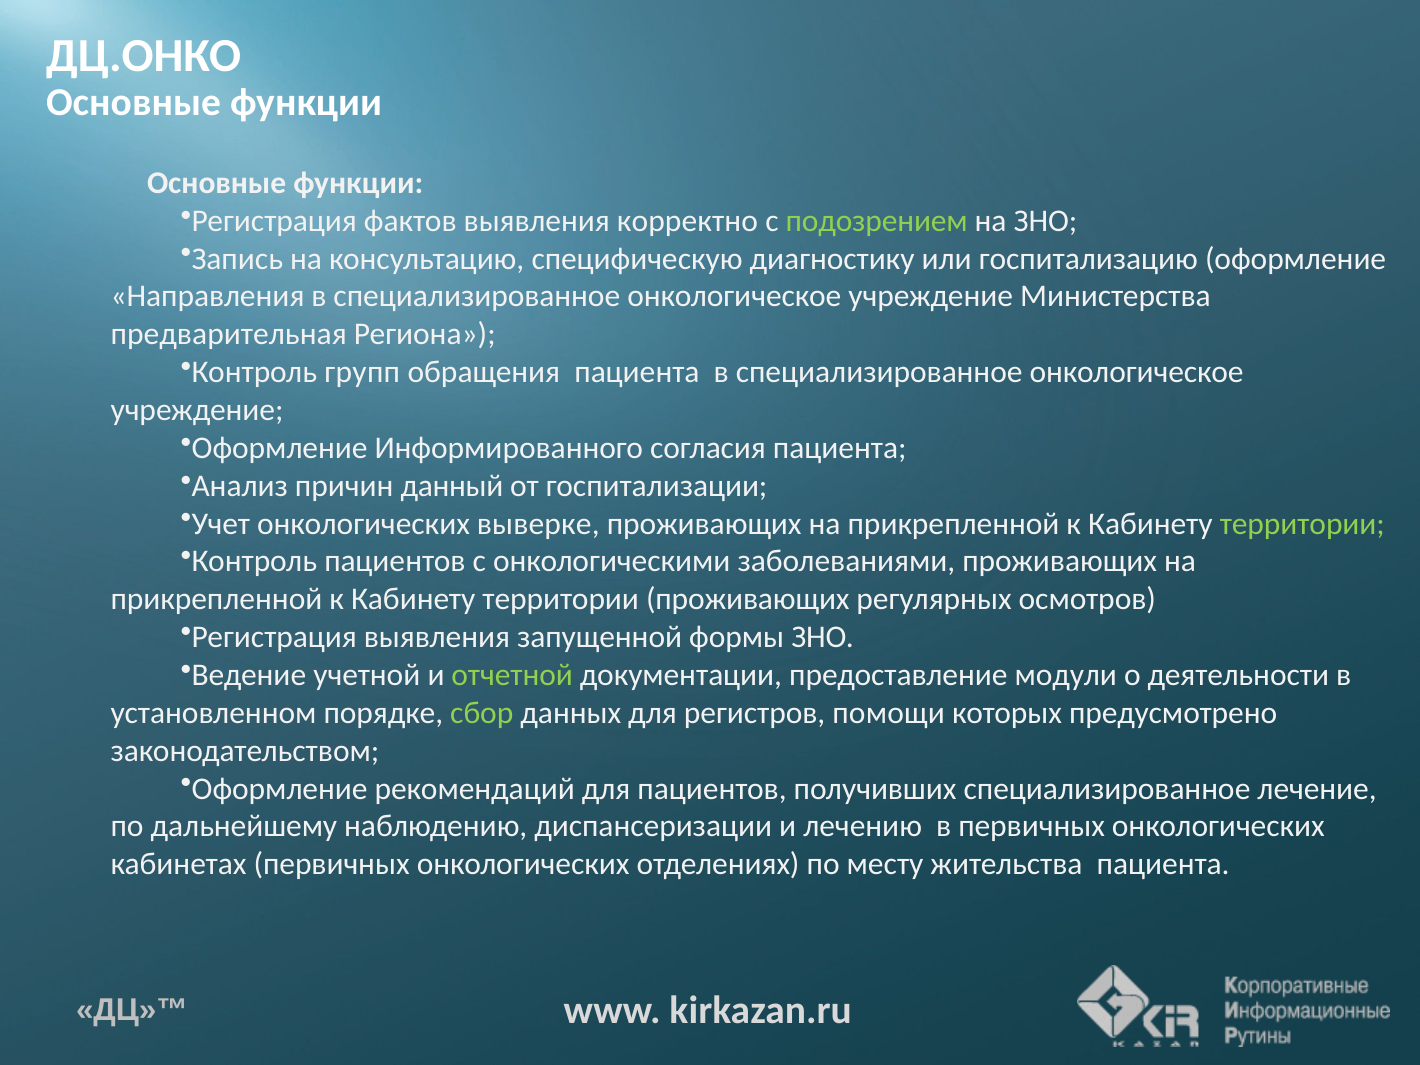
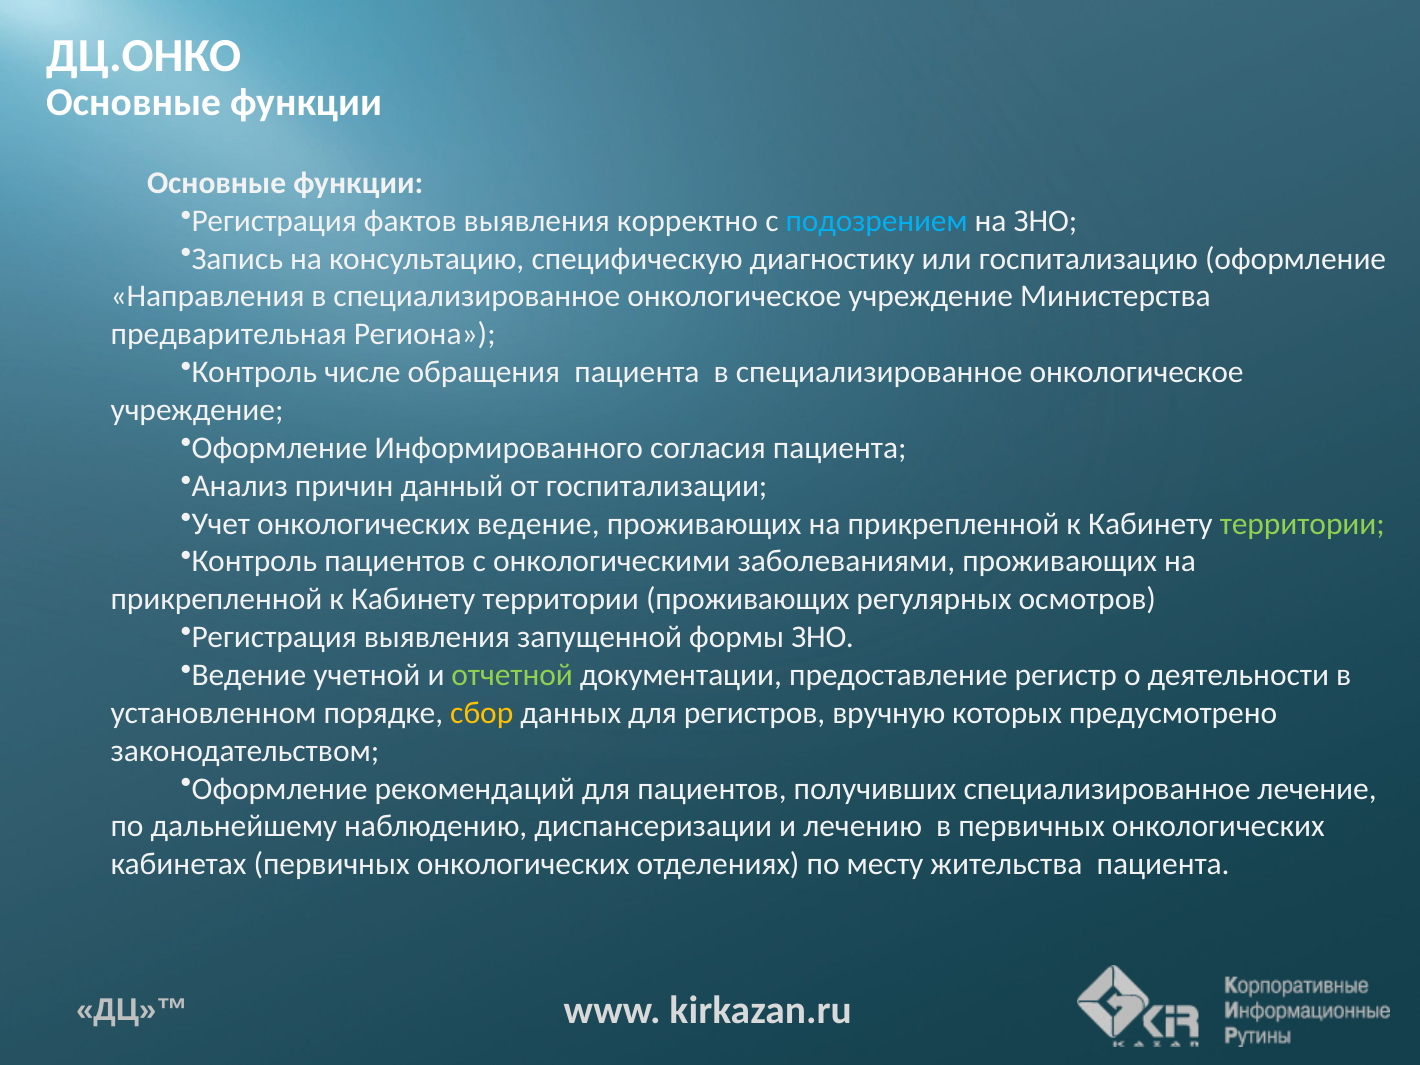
подозрением colour: light green -> light blue (877, 221)
групп: групп -> числе (362, 372)
онкологических выверке: выверке -> ведение (538, 524)
модули: модули -> регистр (1066, 675)
сбор colour: light green -> yellow (482, 713)
помощи: помощи -> вручную (889, 713)
